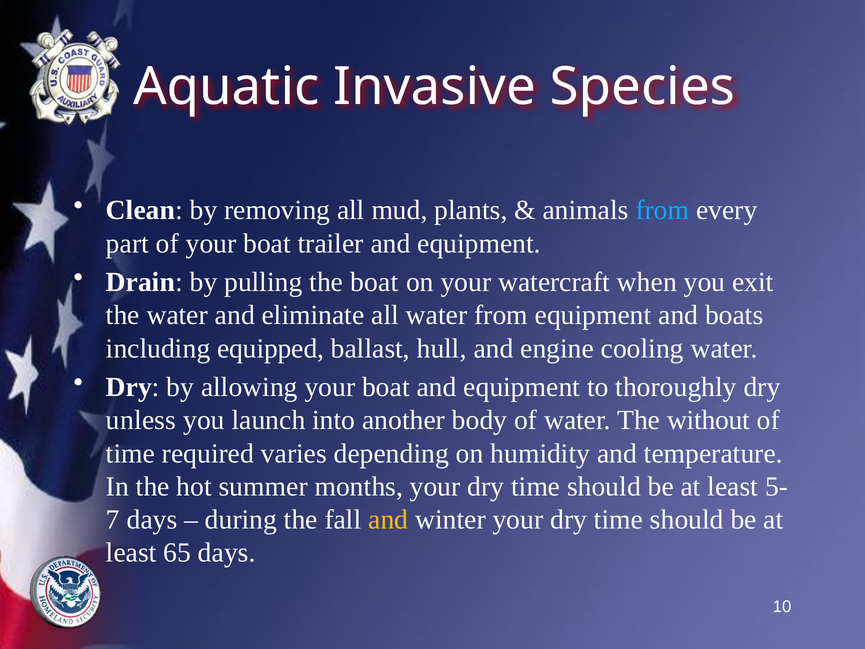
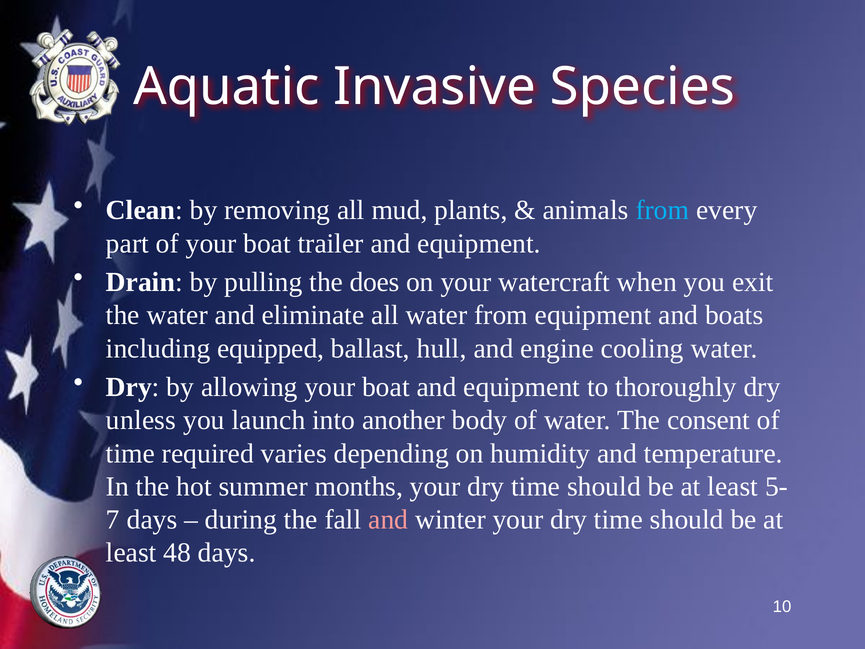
the boat: boat -> does (375, 282)
without: without -> consent (709, 420)
and colour: yellow -> pink (388, 519)
65: 65 -> 48 (177, 553)
